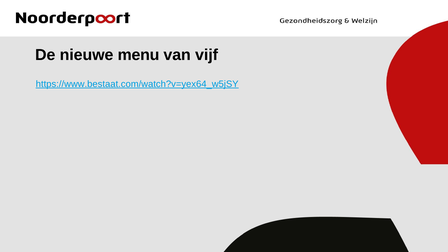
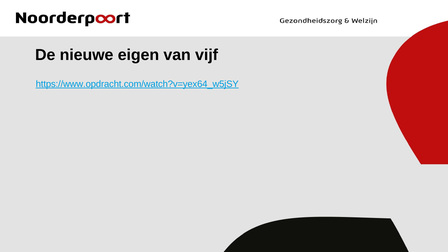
menu: menu -> eigen (138, 55)
https://www.bestaat.com/watch?v=yex64_w5jSY: https://www.bestaat.com/watch?v=yex64_w5jSY -> https://www.opdracht.com/watch?v=yex64_w5jSY (137, 84)
